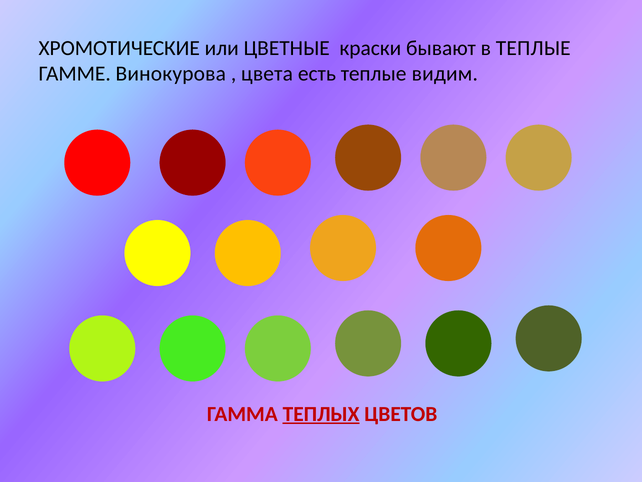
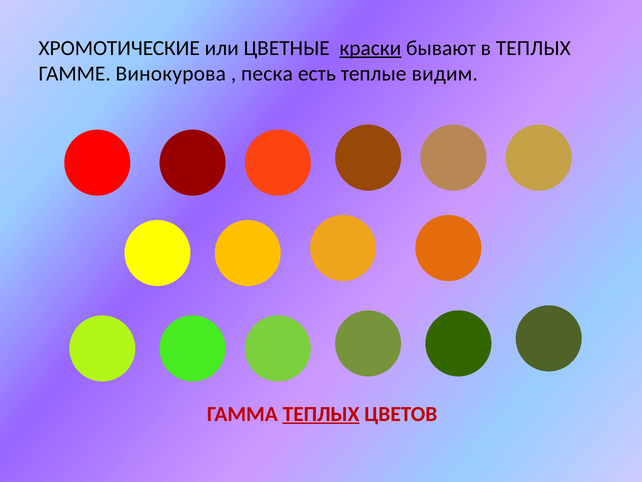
краски underline: none -> present (370, 48)
в ТЕПЛЫЕ: ТЕПЛЫЕ -> ТЕПЛЫХ (533, 48)
цвета: цвета -> песка (267, 74)
